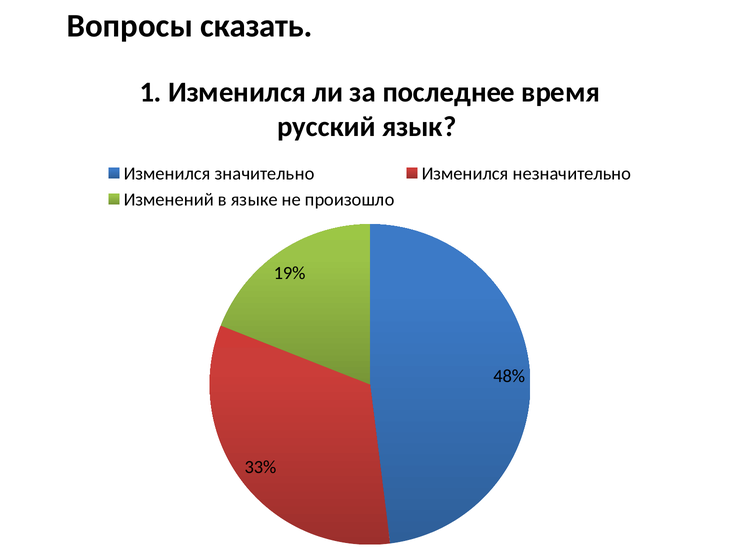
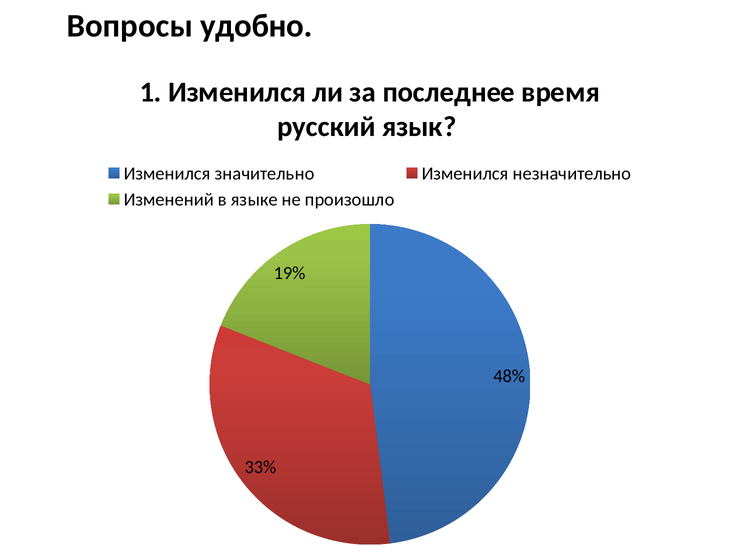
сказать: сказать -> удобно (256, 26)
